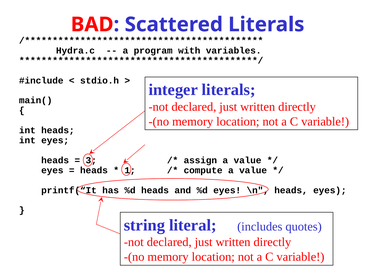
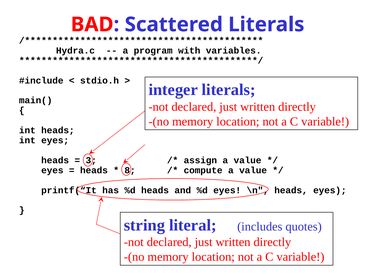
1: 1 -> 8 (130, 171)
